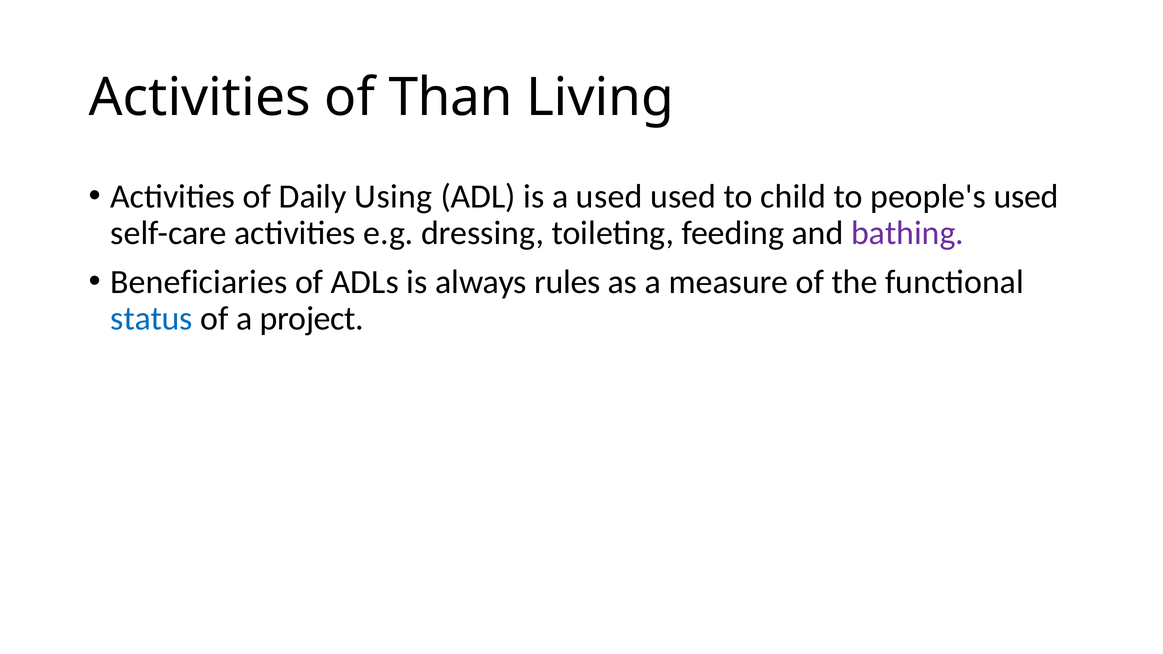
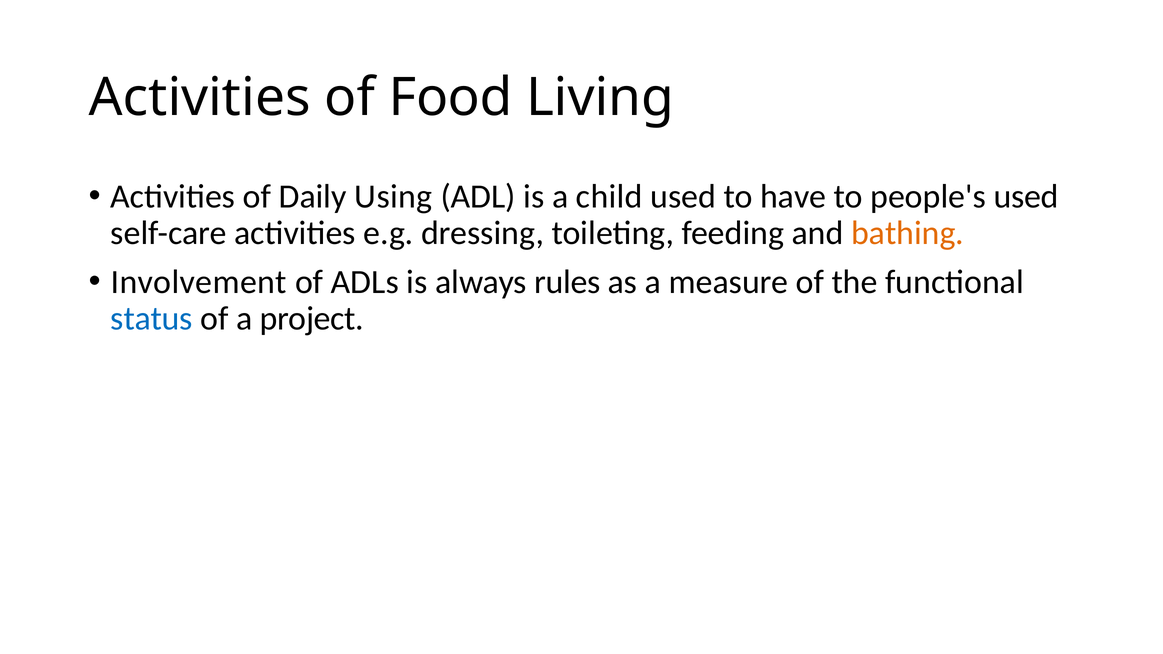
Than: Than -> Food (451, 98)
a used: used -> child (609, 197)
child: child -> have (793, 197)
bathing colour: purple -> orange (908, 233)
Beneficiaries: Beneficiaries -> Involvement (199, 282)
